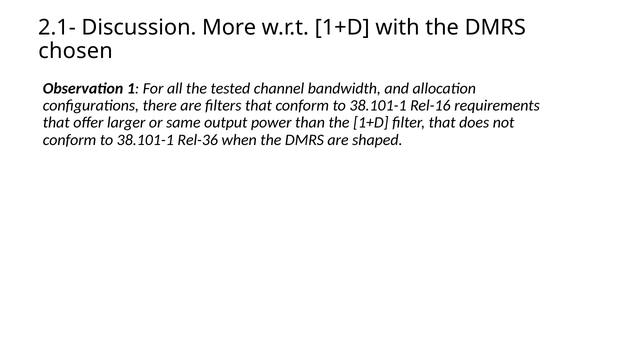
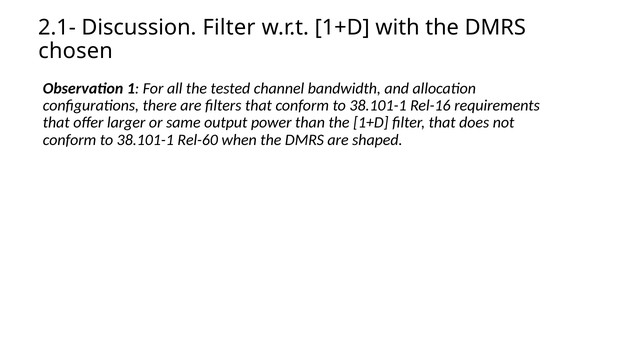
Discussion More: More -> Filter (229, 27)
Rel-36: Rel-36 -> Rel-60 (198, 140)
